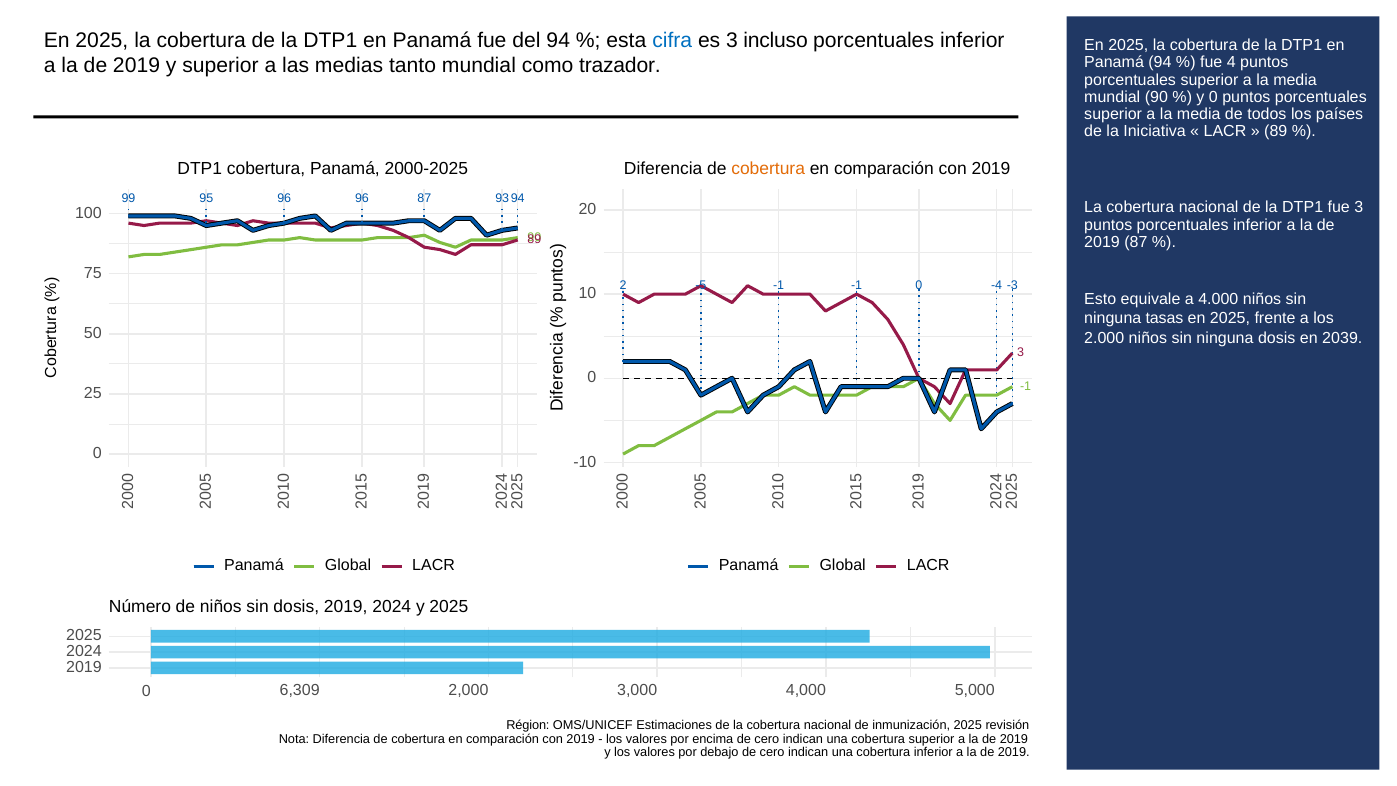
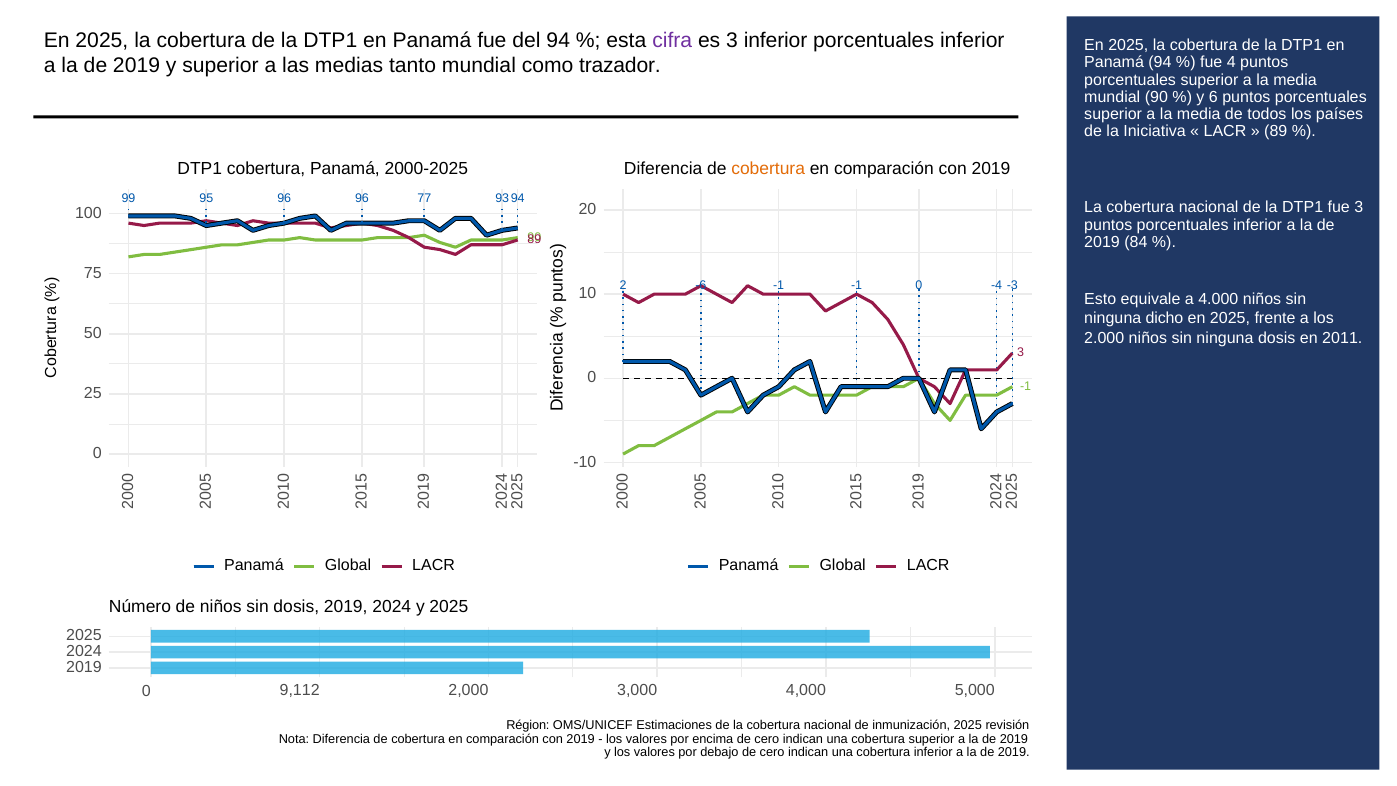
cifra colour: blue -> purple (672, 40)
3 incluso: incluso -> inferior (776, 40)
y 0: 0 -> 6 (1213, 97)
96 87: 87 -> 77 (424, 198)
2019 87: 87 -> 84 (1136, 242)
-5: -5 -> -6 (701, 285)
tasas: tasas -> dicho (1164, 319)
2039: 2039 -> 2011 (1342, 338)
6,309: 6,309 -> 9,112 (300, 690)
